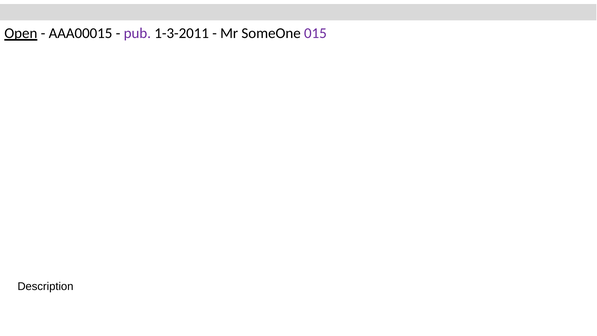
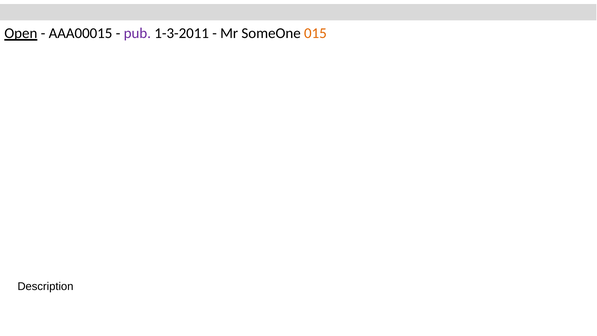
015 colour: purple -> orange (315, 33)
